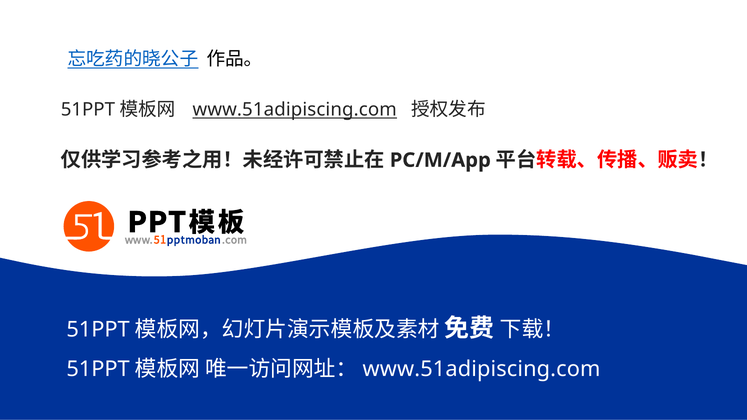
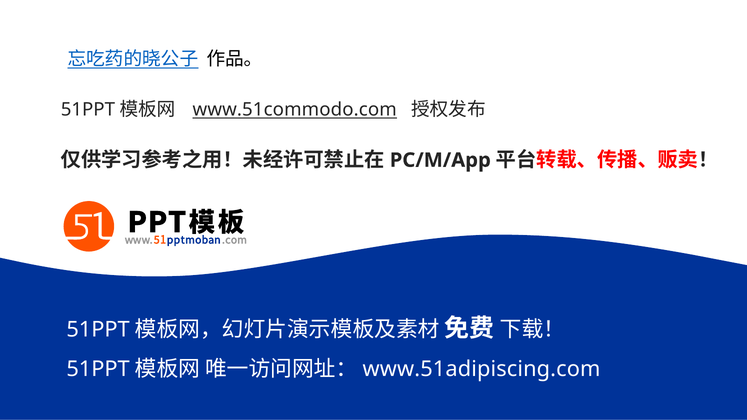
www.51adipiscing.com: www.51adipiscing.com -> www.51commodo.com (295, 109)
